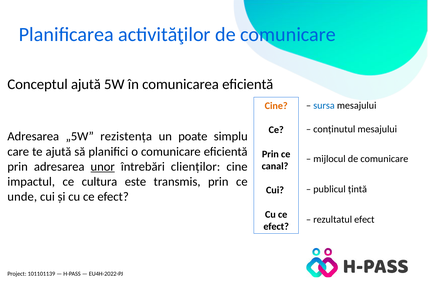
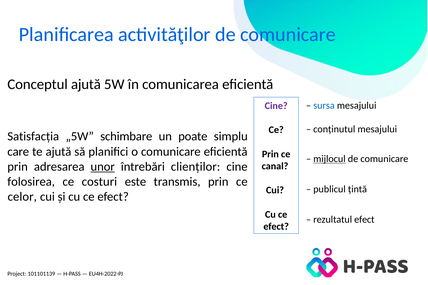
Cine colour: orange -> purple (276, 106)
Adresarea: Adresarea -> Satisfacția (33, 137)
rezistența: rezistența -> schimbare (126, 137)
mijlocul underline: none -> present (329, 159)
impactul: impactul -> folosirea (31, 182)
cultura: cultura -> costuri (99, 182)
unde: unde -> celor (22, 197)
